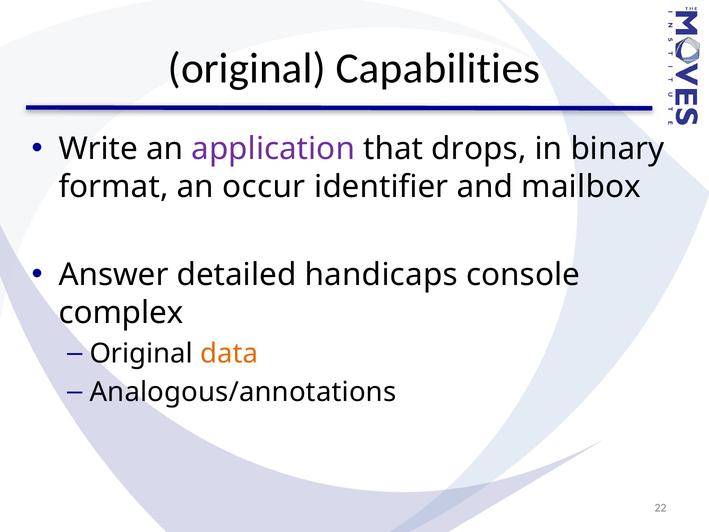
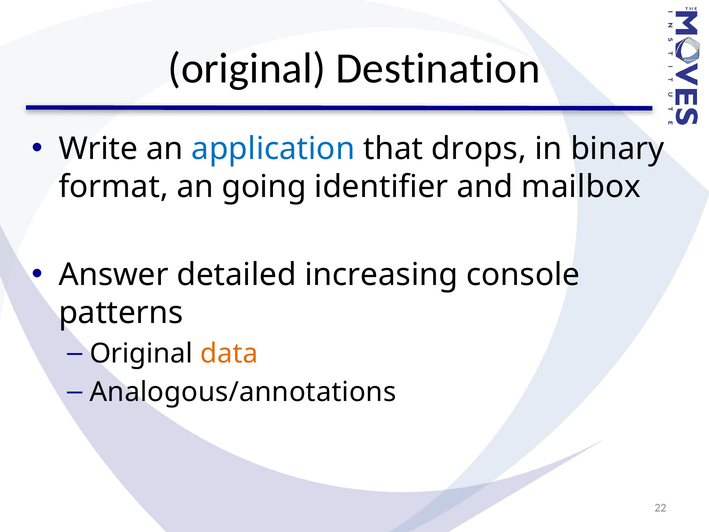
Capabilities: Capabilities -> Destination (438, 69)
application colour: purple -> blue (273, 149)
occur: occur -> going (264, 187)
handicaps: handicaps -> increasing (381, 275)
complex: complex -> patterns (121, 313)
